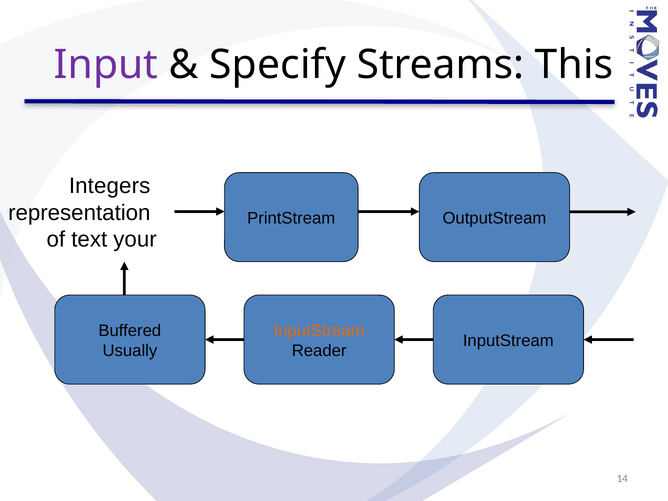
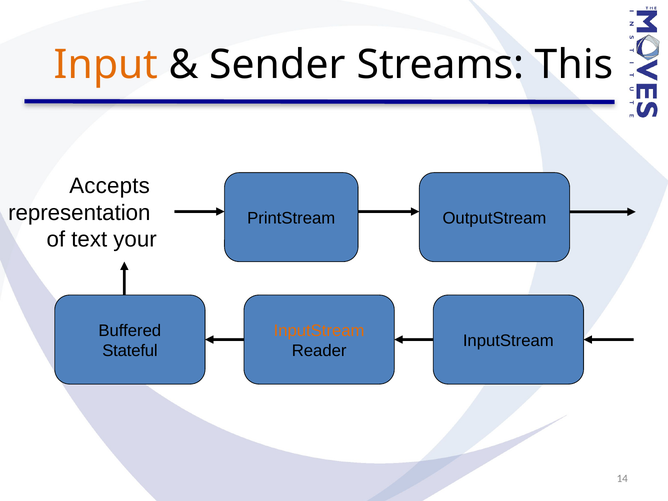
Input colour: purple -> orange (106, 65)
Specify: Specify -> Sender (277, 65)
Integers: Integers -> Accepts (110, 186)
Usually: Usually -> Stateful (130, 351)
